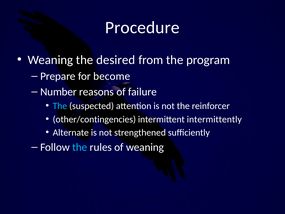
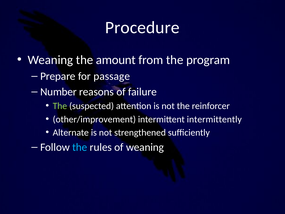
desired: desired -> amount (116, 60)
become: become -> passage (112, 76)
The colour: light blue -> light green (60, 106)
other/contingencies: other/contingencies -> other/improvement (94, 119)
